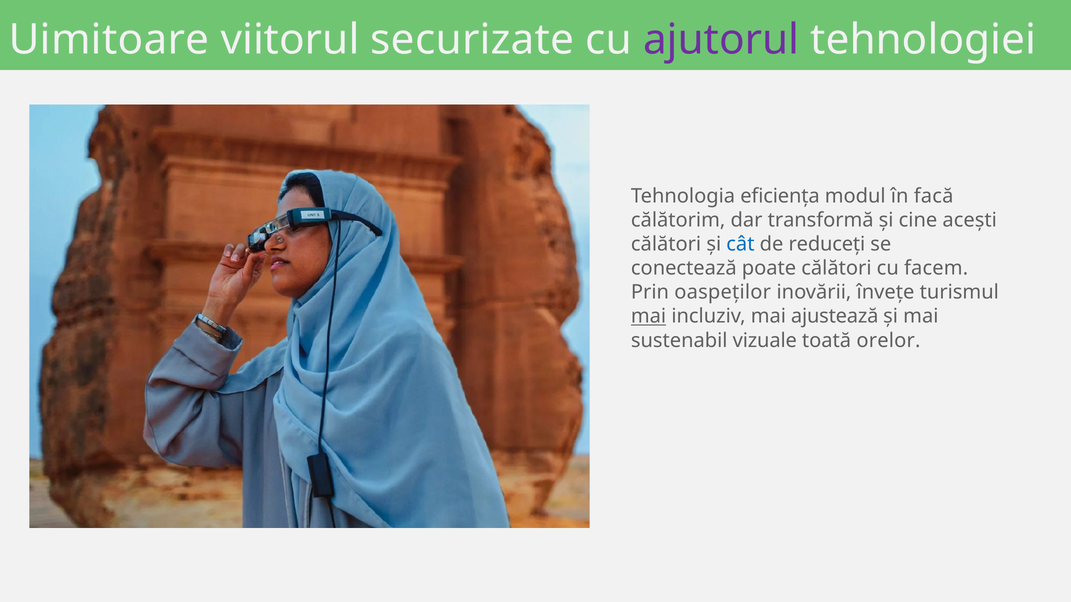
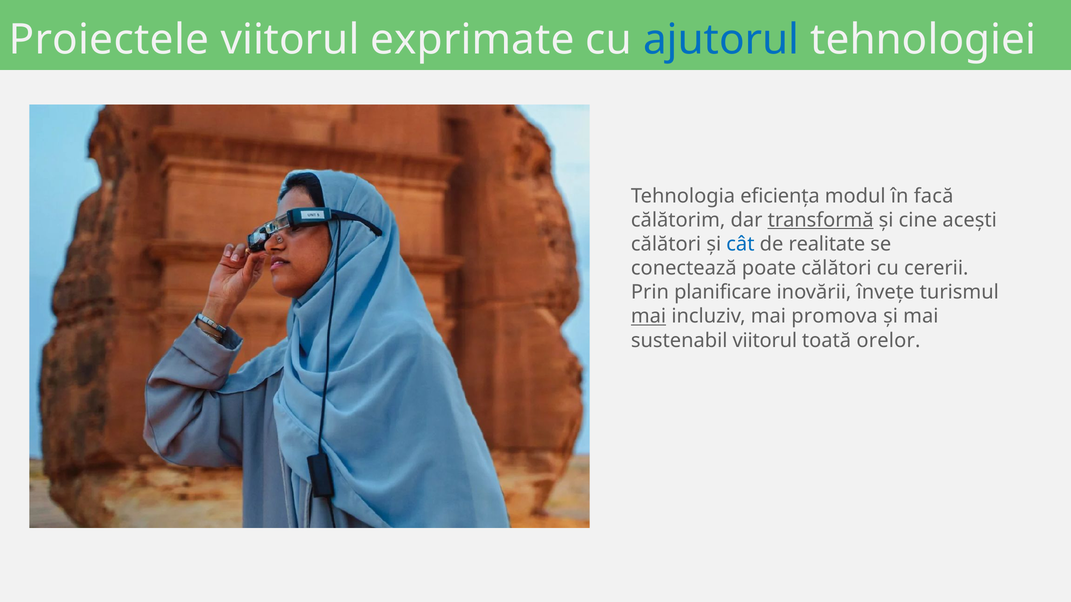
Uimitoare: Uimitoare -> Proiectele (109, 40)
securizate: securizate -> exprimate (472, 40)
ajutorul colour: purple -> blue (721, 40)
transformă underline: none -> present (821, 220)
reduceți: reduceți -> realitate (827, 244)
facem: facem -> cererii (936, 268)
oaspeților: oaspeților -> planificare (723, 292)
ajustează: ajustează -> promova (834, 317)
sustenabil vizuale: vizuale -> viitorul (765, 341)
